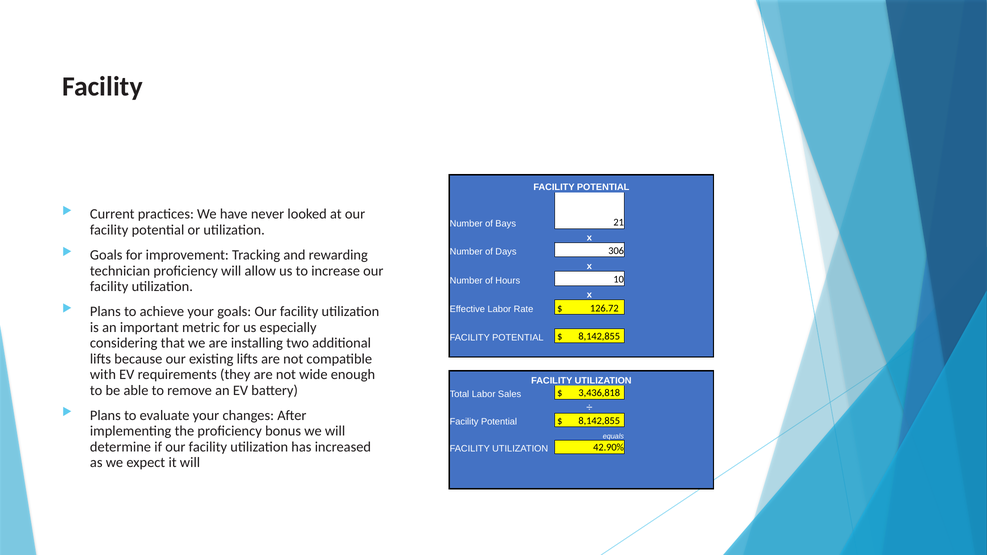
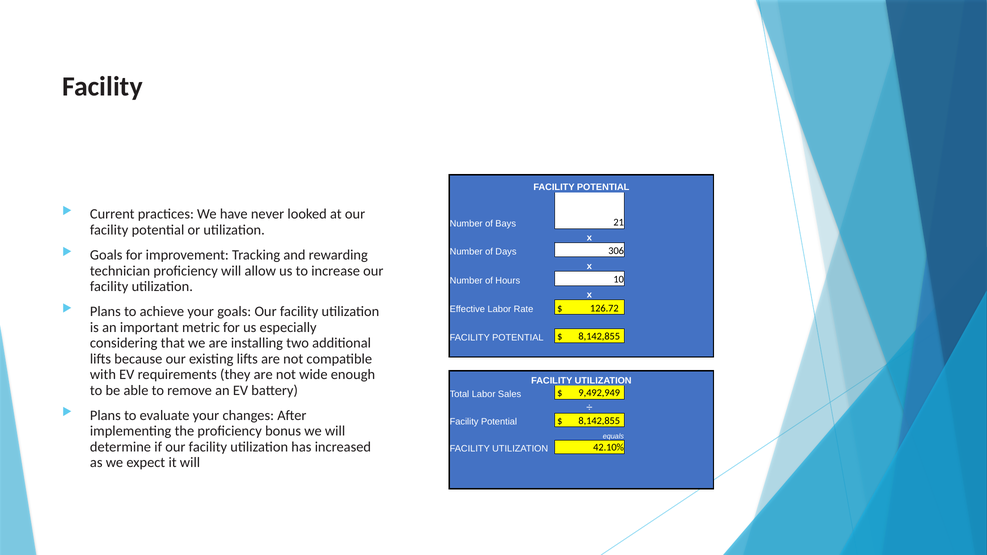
3,436,818: 3,436,818 -> 9,492,949 (599, 393)
42.90%: 42.90% -> 42.10% (609, 448)
